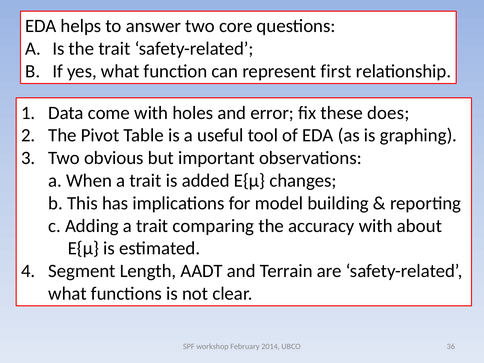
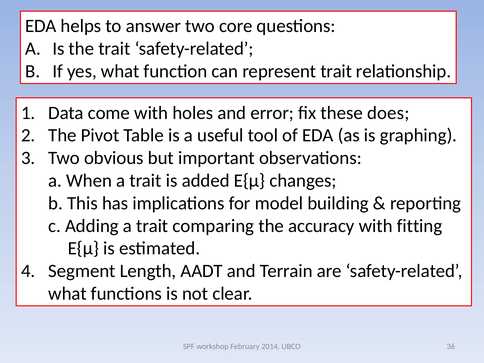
represent first: first -> trait (336, 71)
about: about -> fitting (420, 226)
